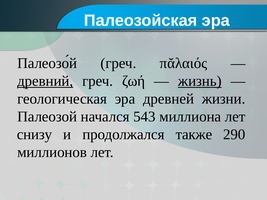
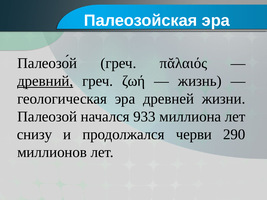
жизнь underline: present -> none (200, 81)
543: 543 -> 933 (144, 117)
также: также -> черви (194, 135)
